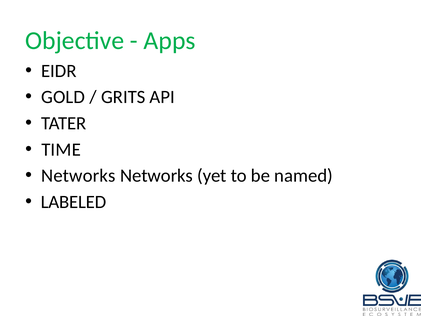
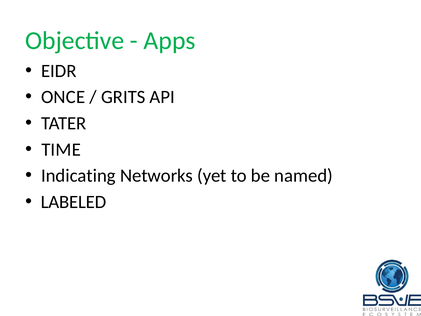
GOLD: GOLD -> ONCE (63, 97)
Networks: Networks -> Indicating (78, 176)
